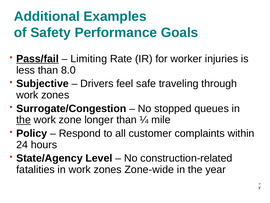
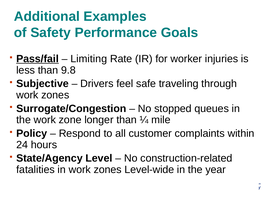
8.0: 8.0 -> 9.8 (68, 70)
the underline: present -> none (24, 120)
Zone-wide: Zone-wide -> Level-wide (149, 169)
